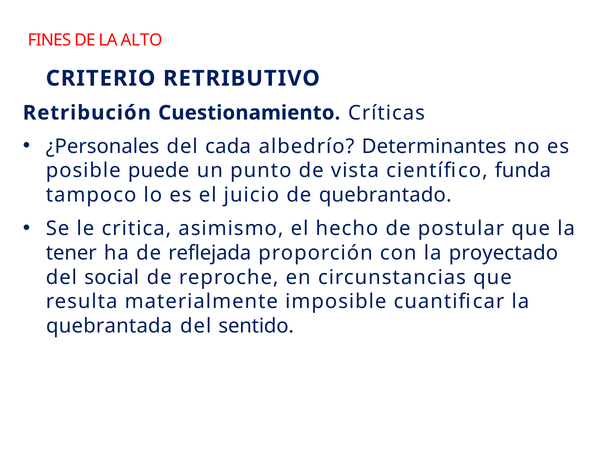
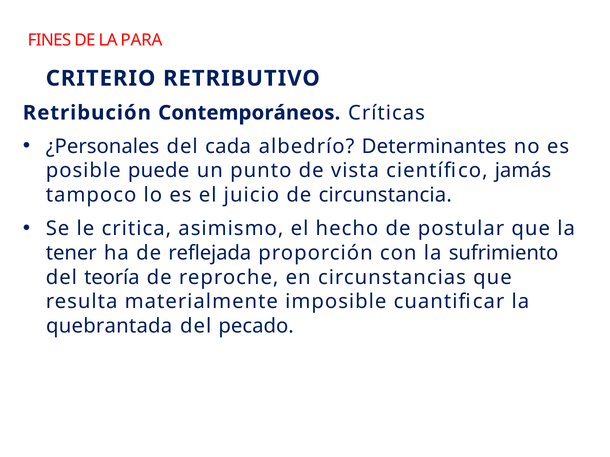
ALTO: ALTO -> PARA (141, 40)
Cuestionamiento: Cuestionamiento -> Contemporáneos (249, 113)
funda: funda -> jamás (523, 171)
quebrantado: quebrantado -> circunstancia (385, 195)
proyectado: proyectado -> sufrimiento (504, 253)
social: social -> teoría (112, 278)
sentido: sentido -> pecado (256, 326)
